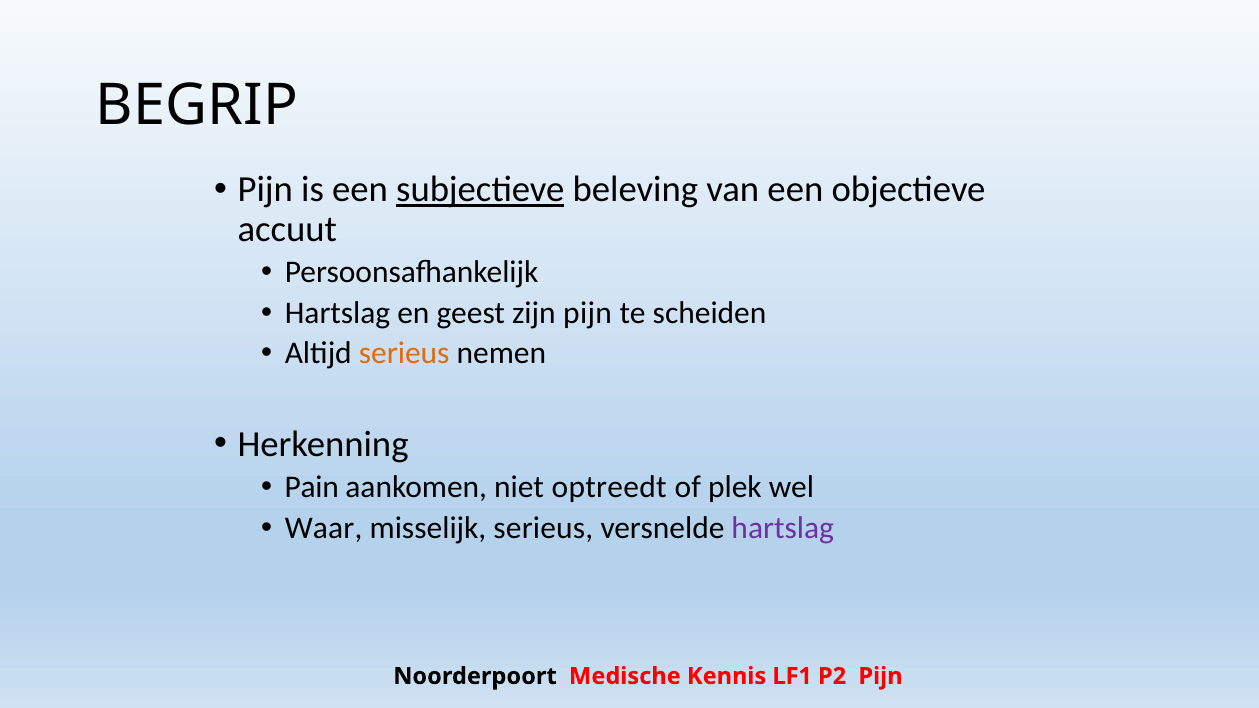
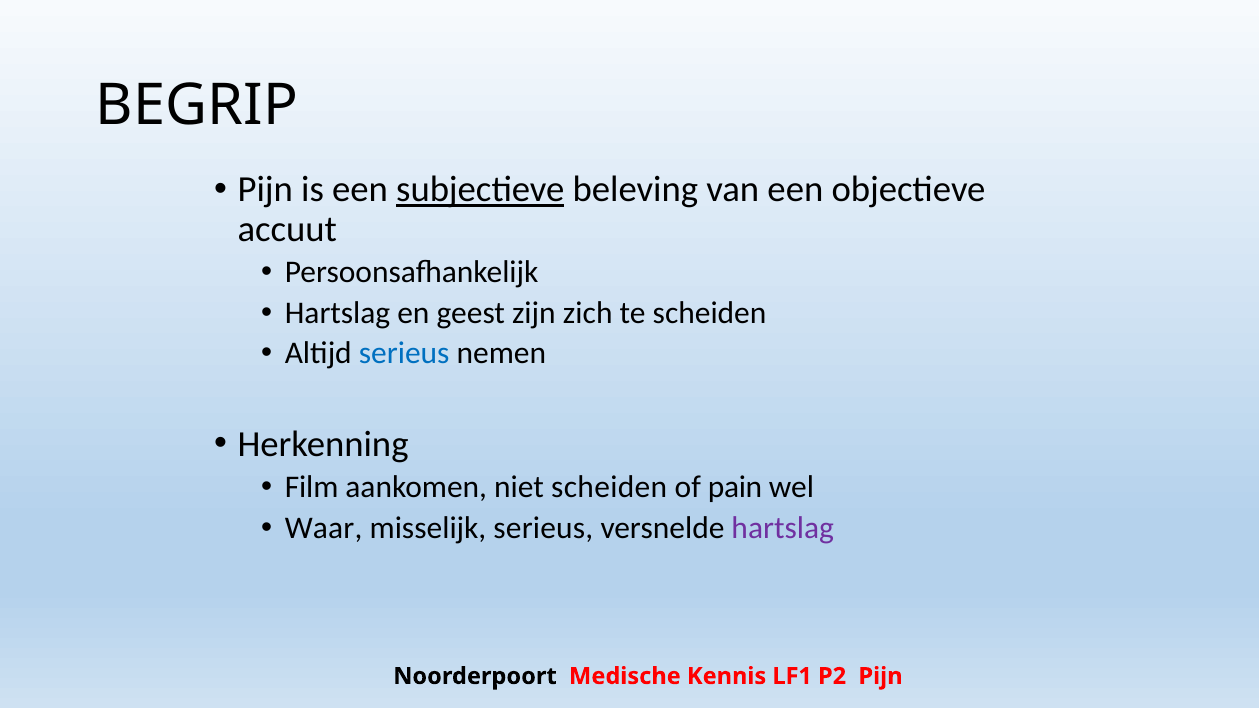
zijn pijn: pijn -> zich (588, 313)
serieus colour: orange -> blue (404, 354)
Pain: Pain -> Film (312, 488)
niet optreedt: optreedt -> scheiden (609, 488)
plek: plek -> pain (735, 488)
